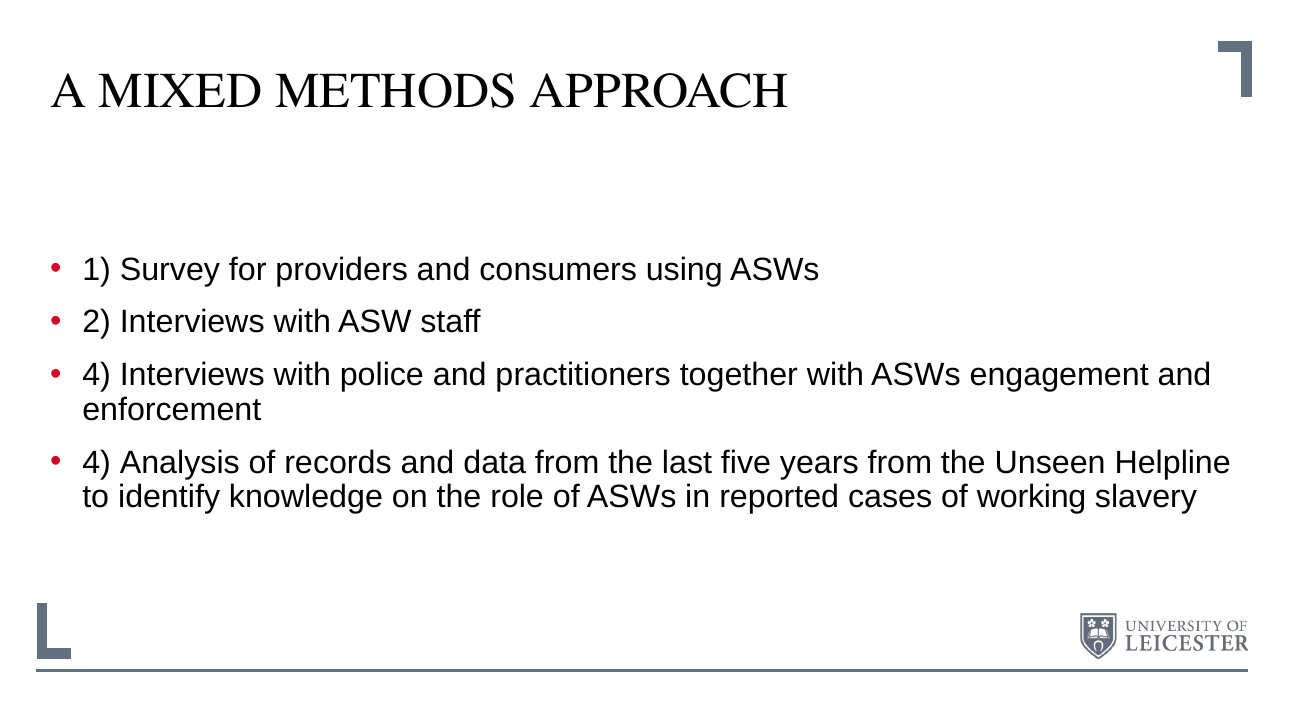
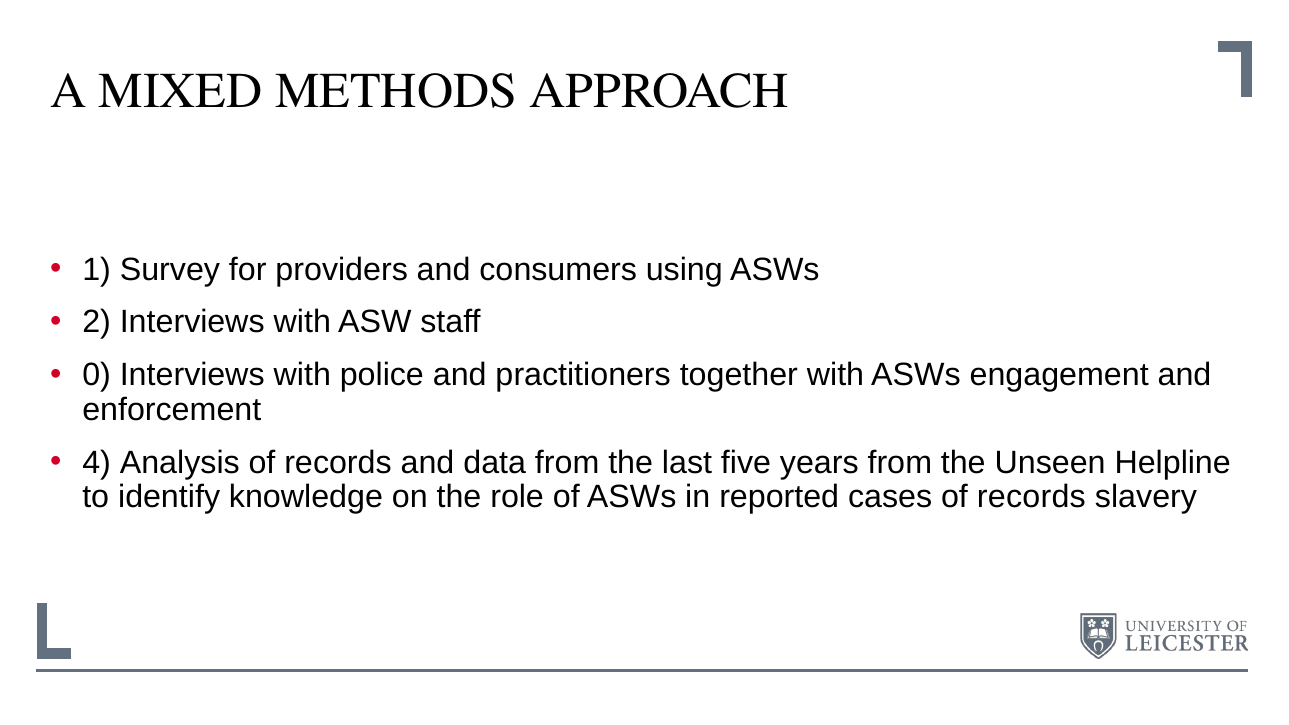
4: 4 -> 0 (97, 375)
cases of working: working -> records (1031, 497)
